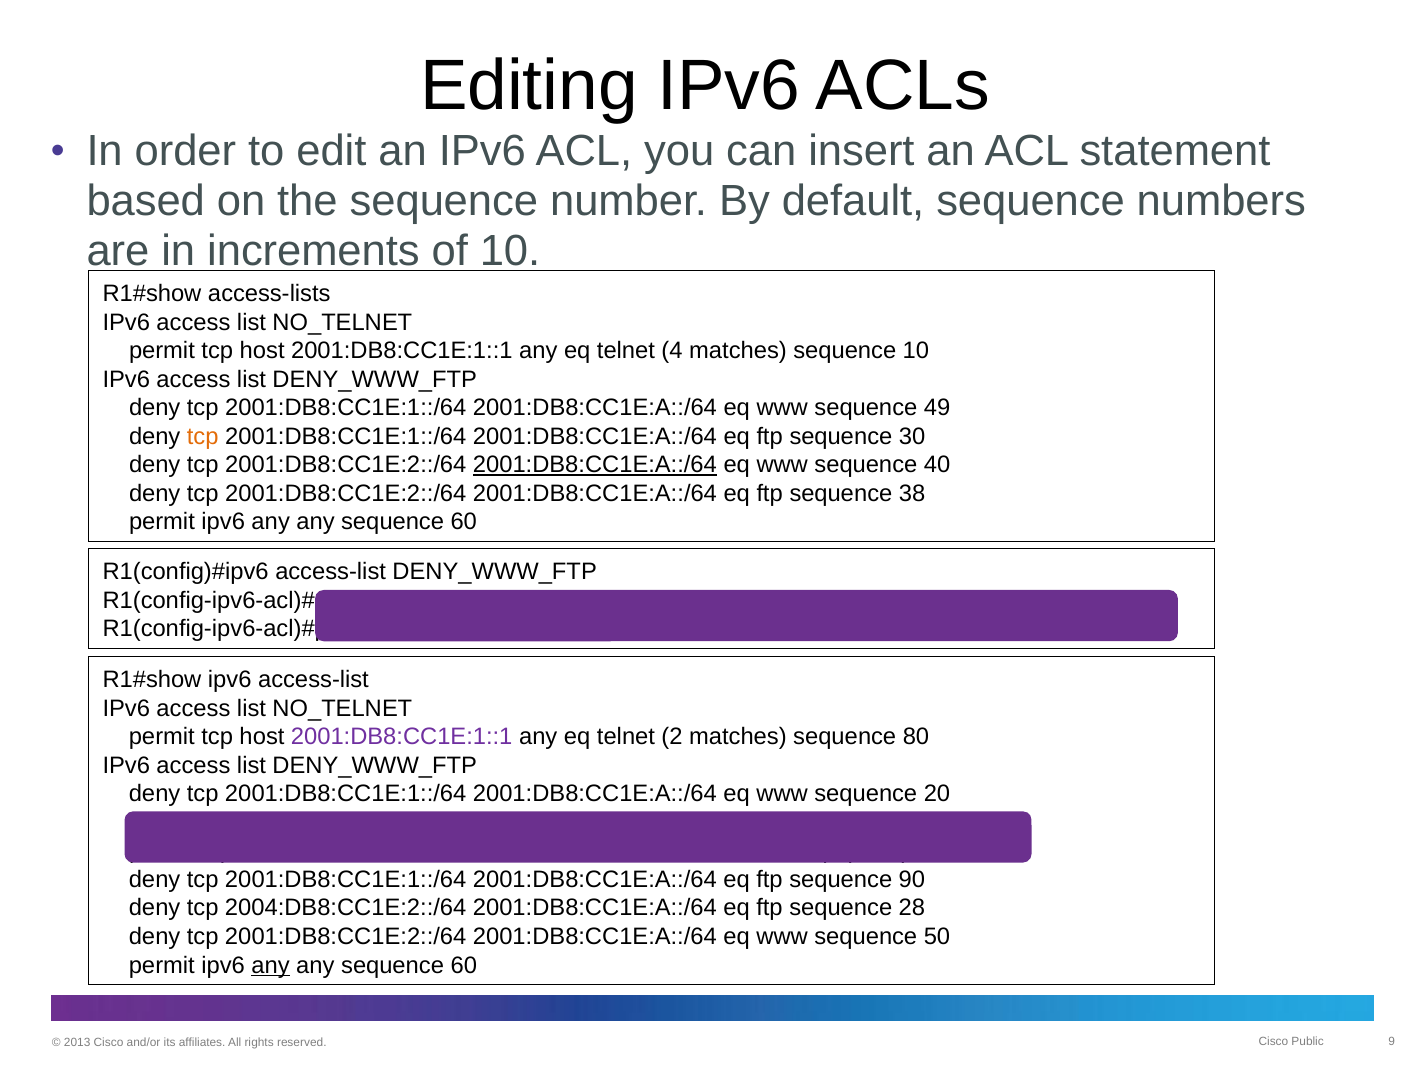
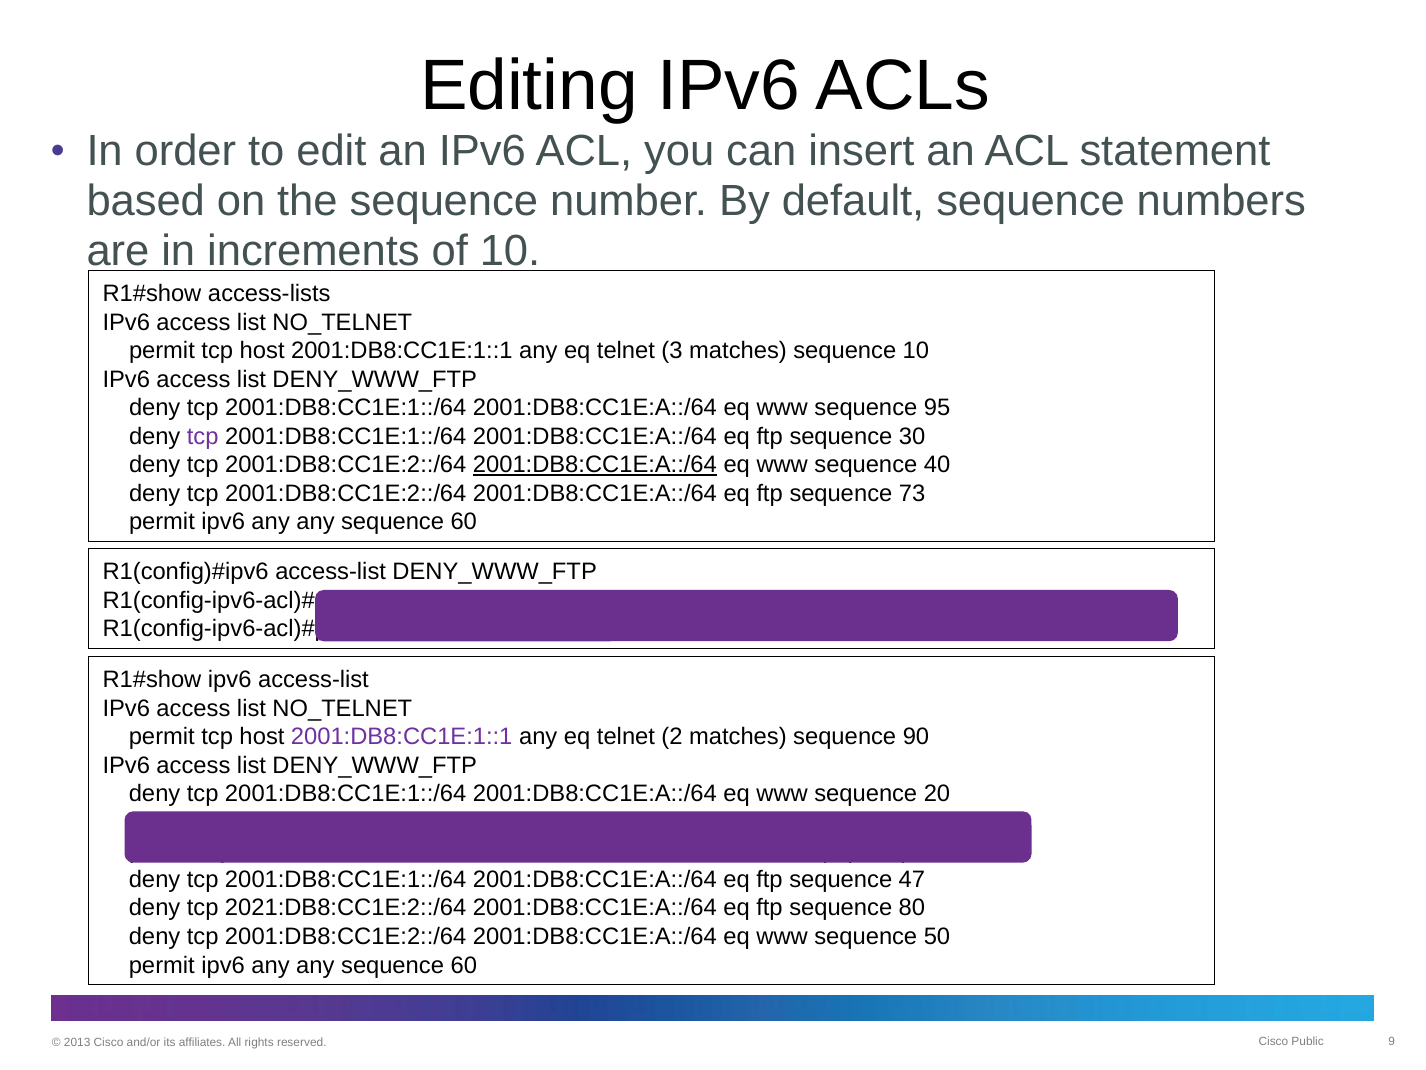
4: 4 -> 3 (672, 351)
49: 49 -> 95 (937, 408)
tcp colour: orange -> purple (203, 436)
38: 38 -> 73 (912, 493)
80: 80 -> 90 (916, 737)
90: 90 -> 47 (912, 879)
2004:DB8:CC1E:2::/64: 2004:DB8:CC1E:2::/64 -> 2021:DB8:CC1E:2::/64 (346, 908)
28: 28 -> 80 (912, 908)
any underline: present -> none (271, 965)
